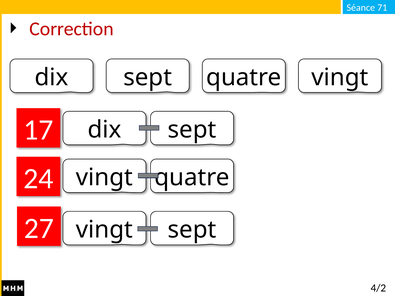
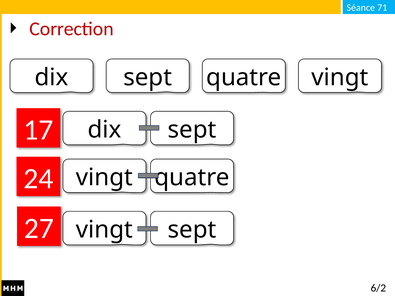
4/2: 4/2 -> 6/2 (378, 288)
